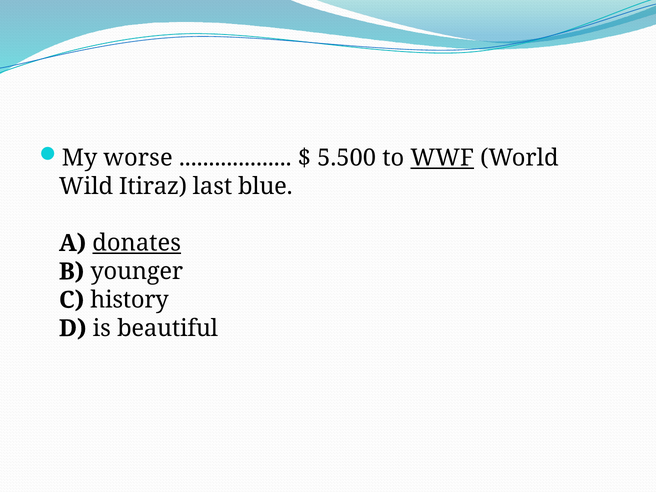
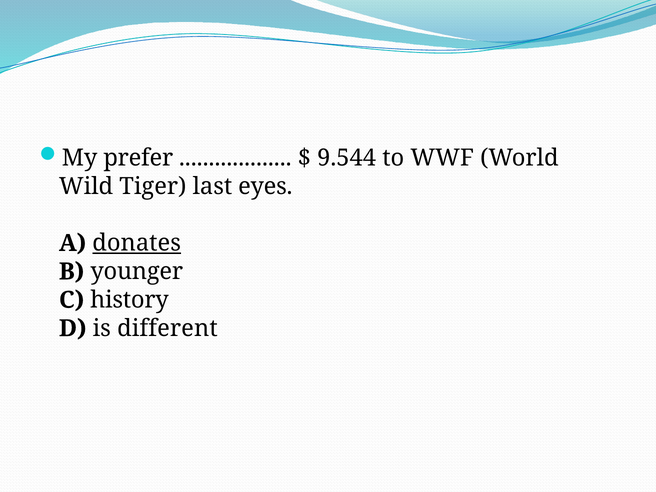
worse: worse -> prefer (138, 158)
5.500: 5.500 -> 9.544 (347, 158)
WWF underline: present -> none (442, 158)
Itiraz: Itiraz -> Tiger (153, 186)
blue: blue -> eyes (265, 186)
beautiful: beautiful -> different (167, 328)
